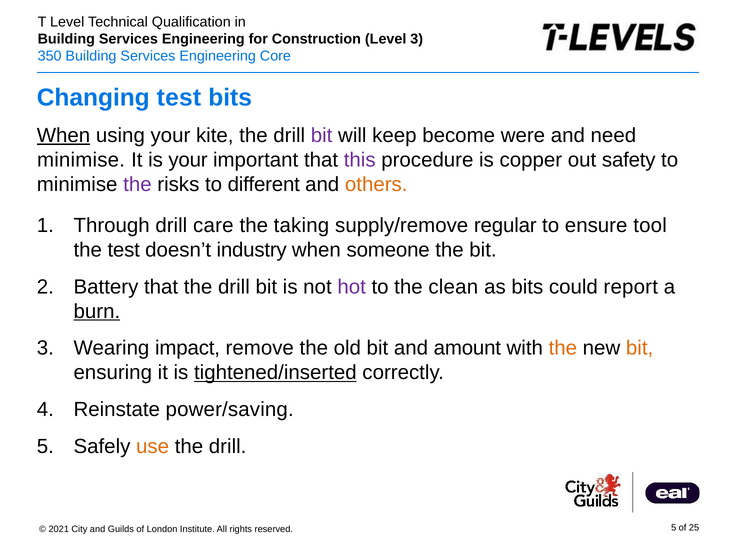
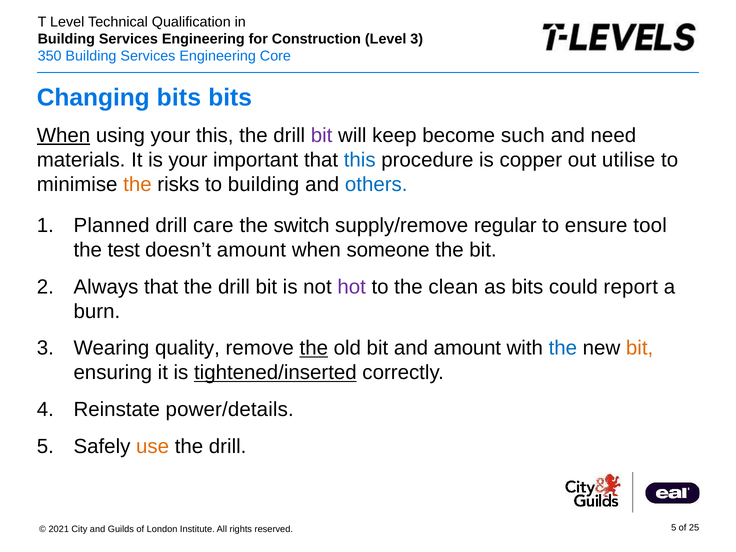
Changing test: test -> bits (179, 98)
your kite: kite -> this (215, 135)
were: were -> such (523, 135)
minimise: minimise -> materials (81, 160)
this colour: purple -> blue (360, 160)
safety: safety -> utilise (629, 160)
the colour: purple -> orange (137, 184)
to different: different -> building (264, 184)
others colour: orange -> blue (376, 184)
Through: Through -> Planned (112, 225)
taking: taking -> switch (302, 225)
doesn’t industry: industry -> amount (251, 250)
Battery: Battery -> Always (106, 287)
burn underline: present -> none (97, 311)
impact: impact -> quality (187, 348)
the underline: none -> present (314, 348)
the colour: orange -> blue (563, 348)
power/saving: power/saving -> power/details (230, 410)
